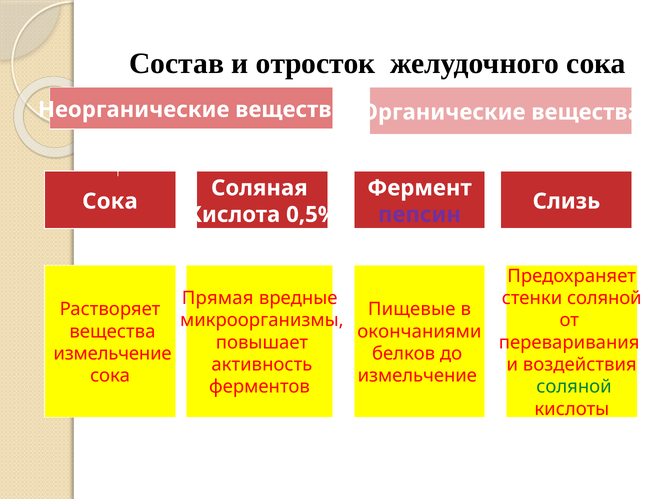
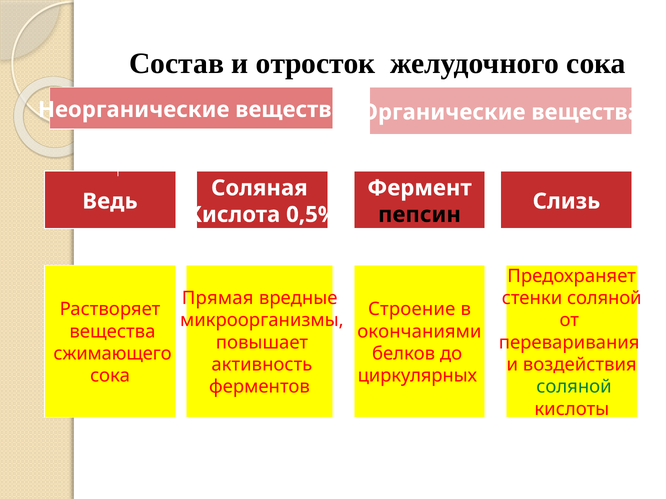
Сока: Сока -> Ведь (110, 201)
пепсин colour: purple -> black (419, 215)
Пищевые: Пищевые -> Строение (412, 310)
измельчение: измельчение -> сжимающего (113, 354)
измельчение: измельчение -> циркулярных (417, 376)
